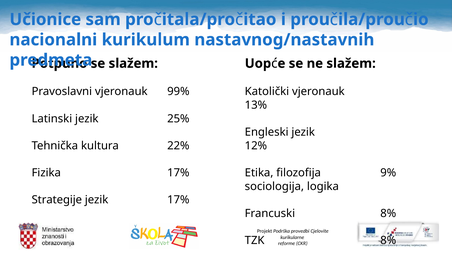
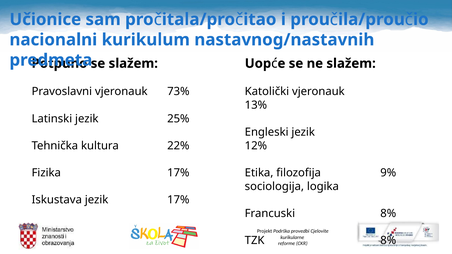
99%: 99% -> 73% (178, 92)
Strategije: Strategije -> Iskustava (57, 200)
